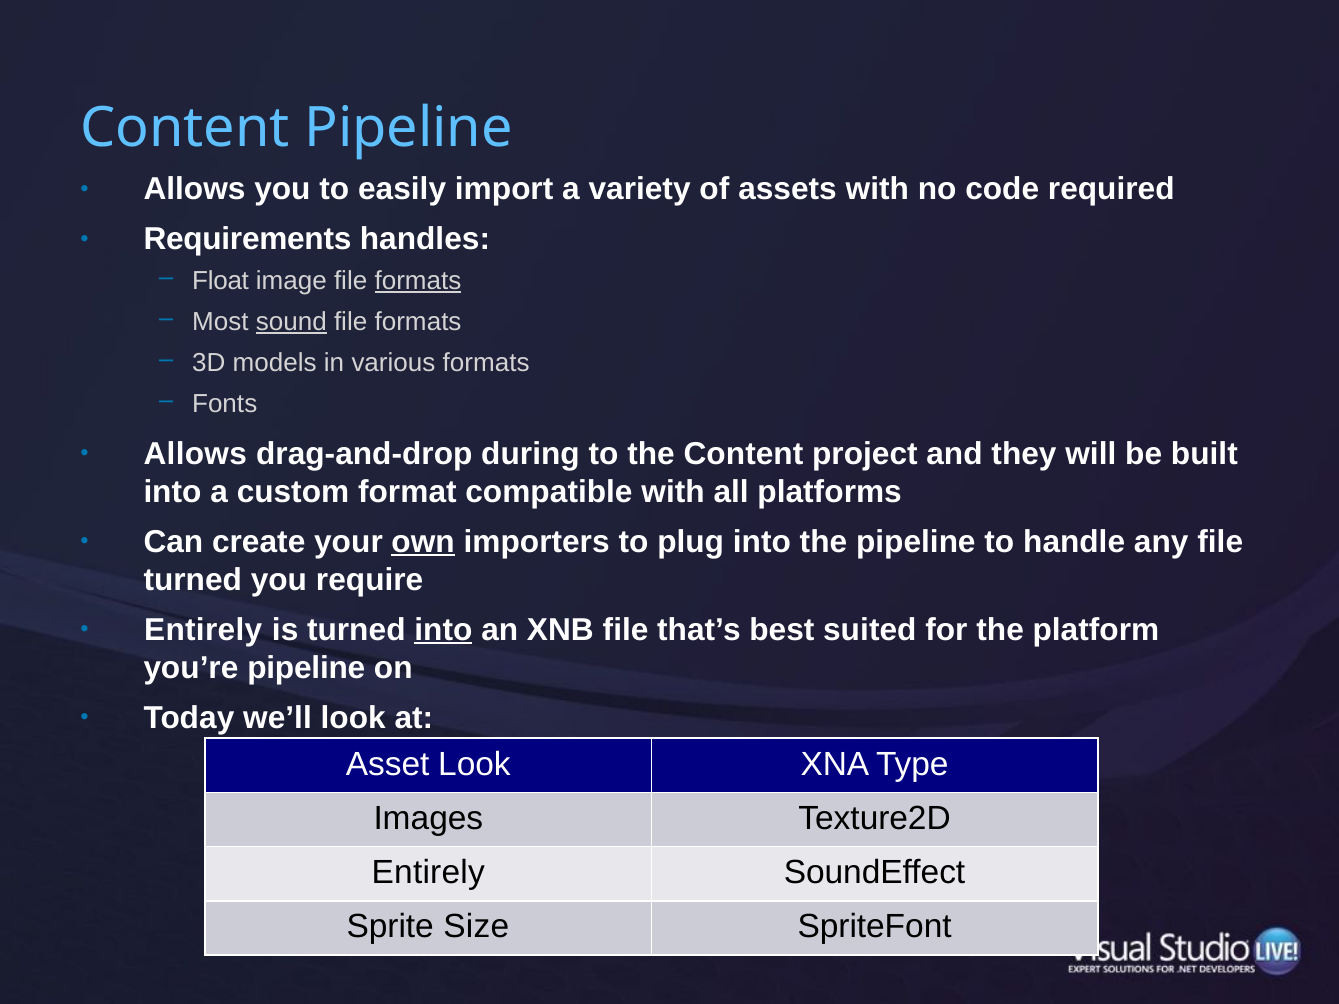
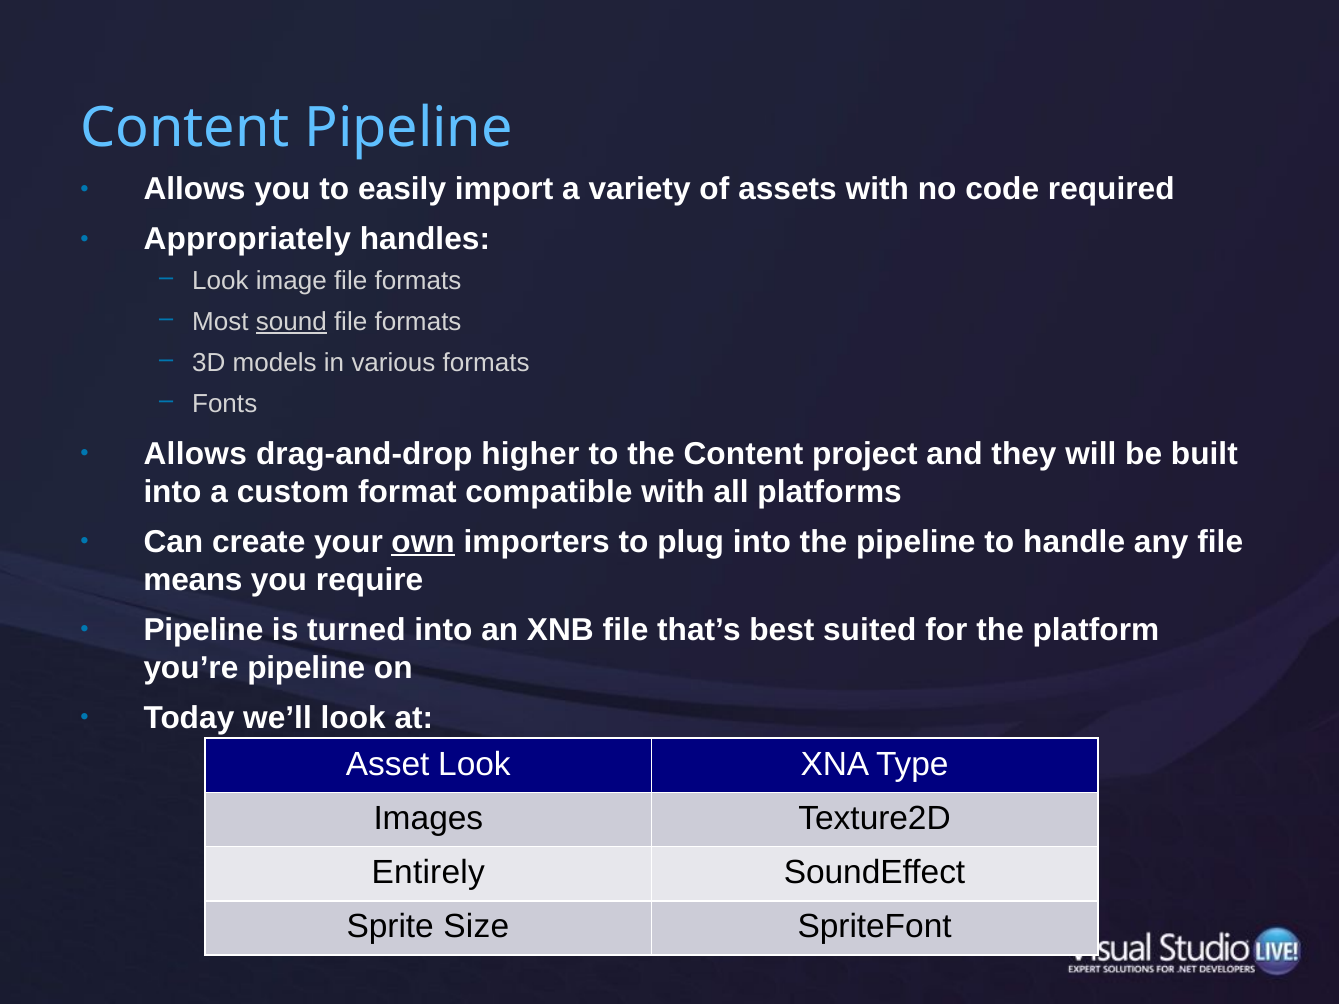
Requirements: Requirements -> Appropriately (247, 240)
Float: Float -> Look (220, 281)
formats underline: present -> none (418, 281)
during: during -> higher (530, 454)
turned: turned -> means (193, 580)
Entirely: Entirely -> Pipeline (203, 630)
into underline: present -> none (443, 630)
